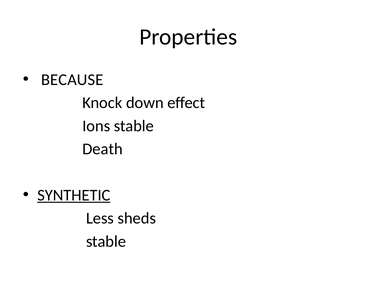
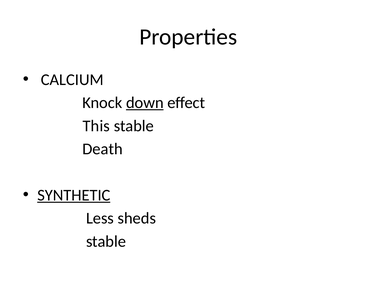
BECAUSE: BECAUSE -> CALCIUM (72, 80)
down underline: none -> present (145, 103)
Ions: Ions -> This (96, 126)
